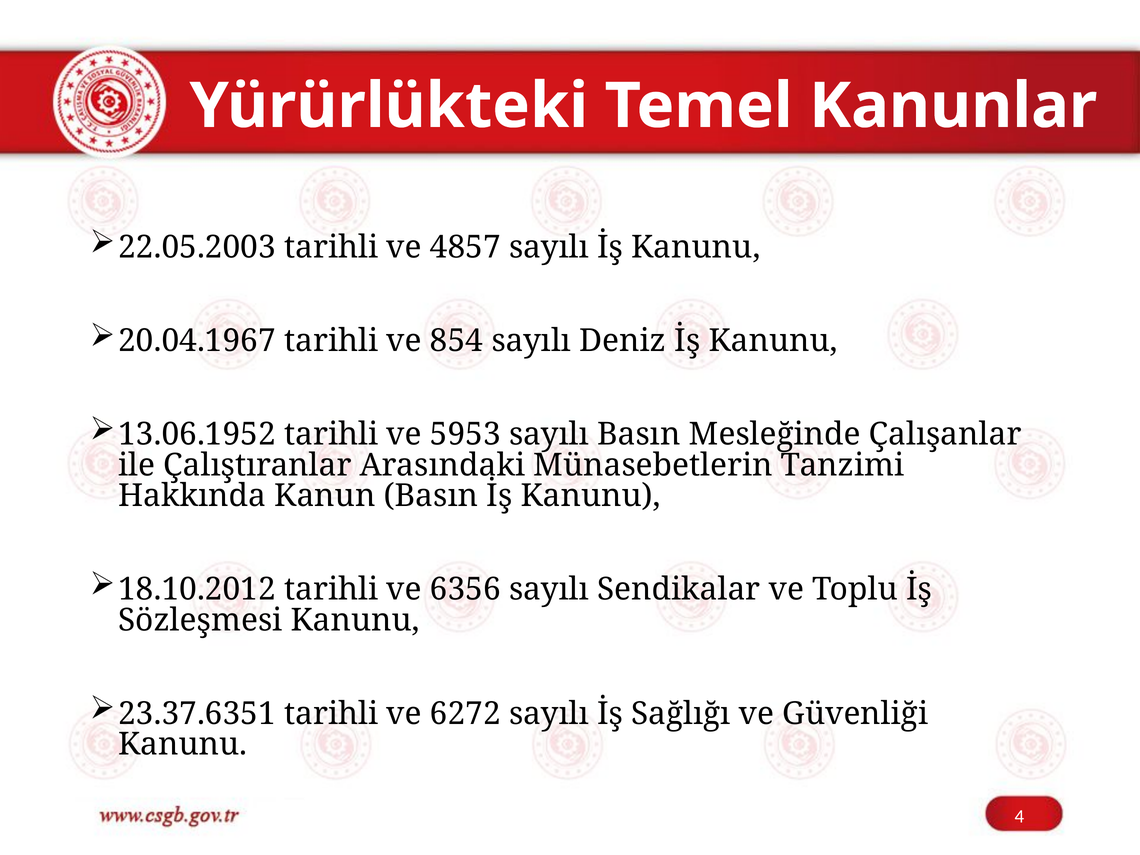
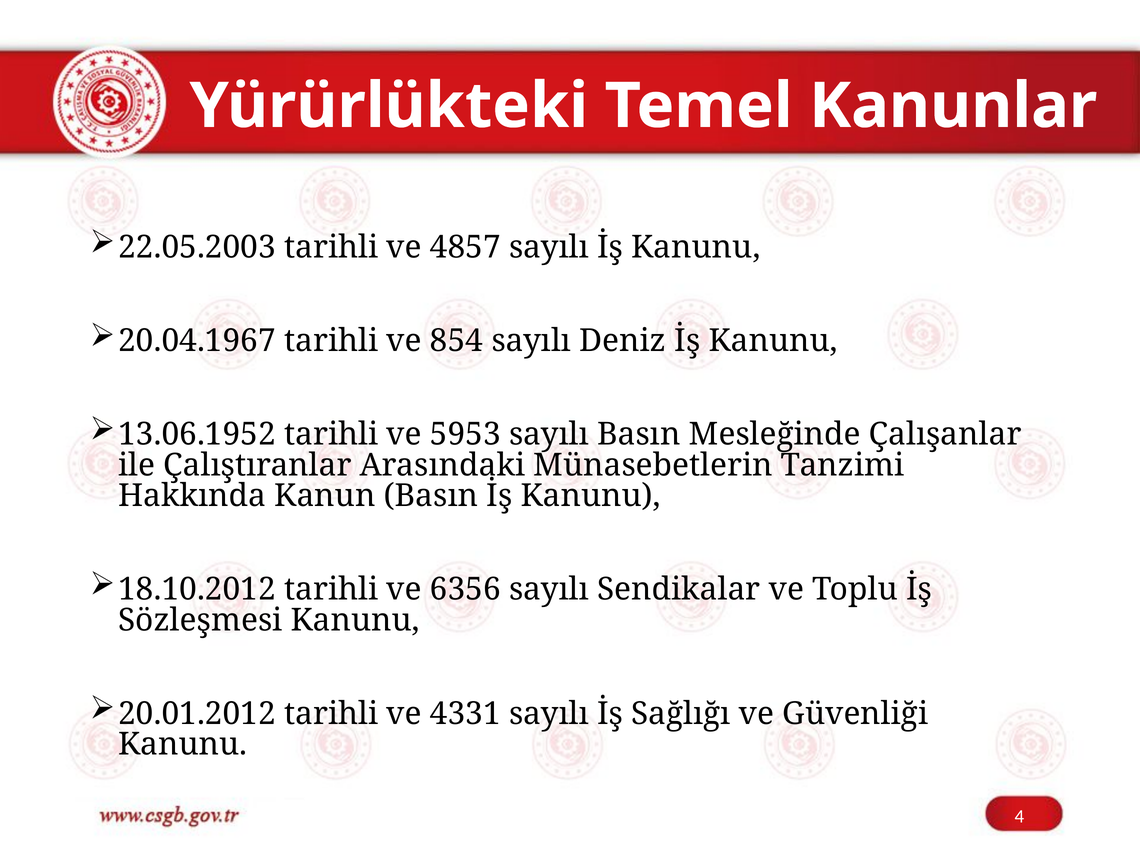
23.37.6351: 23.37.6351 -> 20.01.2012 (197, 714)
6272: 6272 -> 4331 (465, 714)
